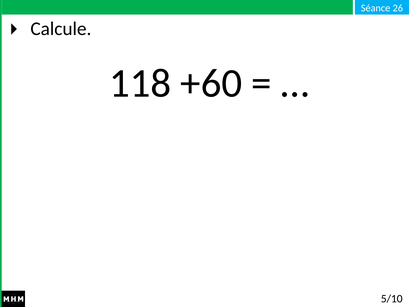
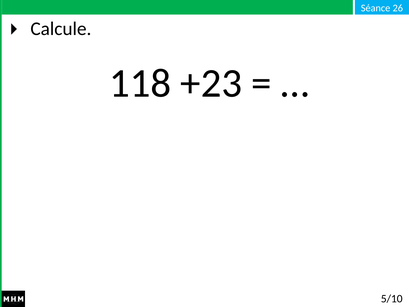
+60: +60 -> +23 (211, 83)
